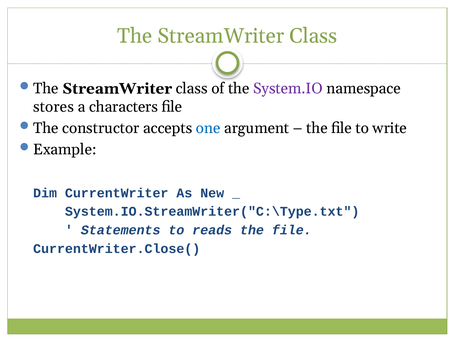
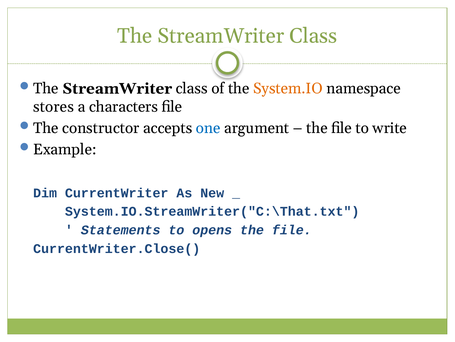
System.IO colour: purple -> orange (288, 88)
System.IO.StreamWriter("C:\Type.txt: System.IO.StreamWriter("C:\Type.txt -> System.IO.StreamWriter("C:\That.txt (212, 211)
reads: reads -> opens (212, 230)
